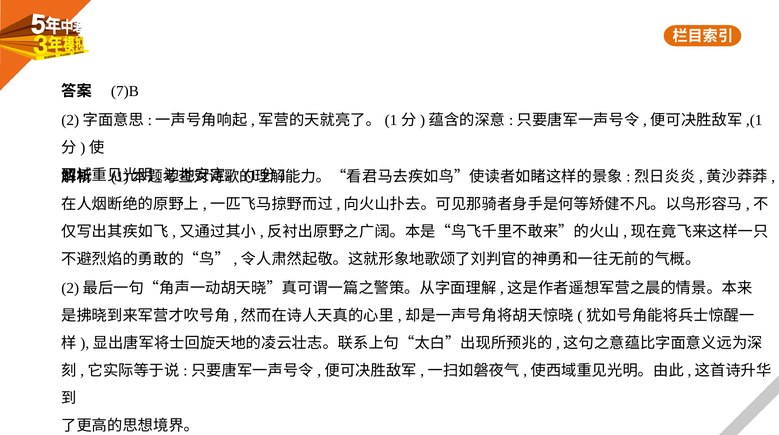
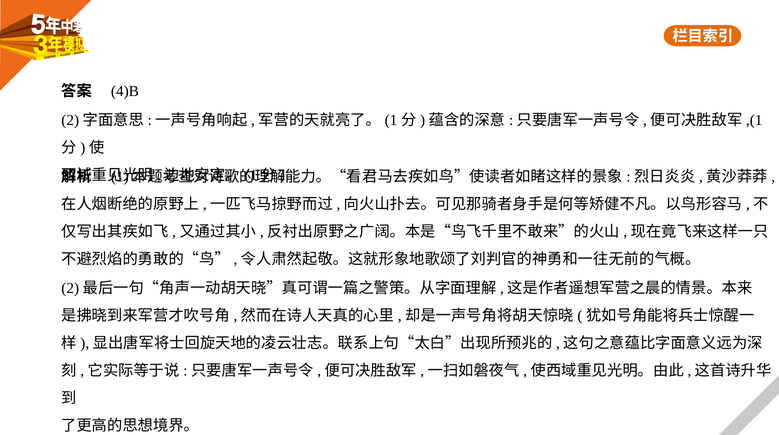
7)B: 7)B -> 4)B (125, 91)
